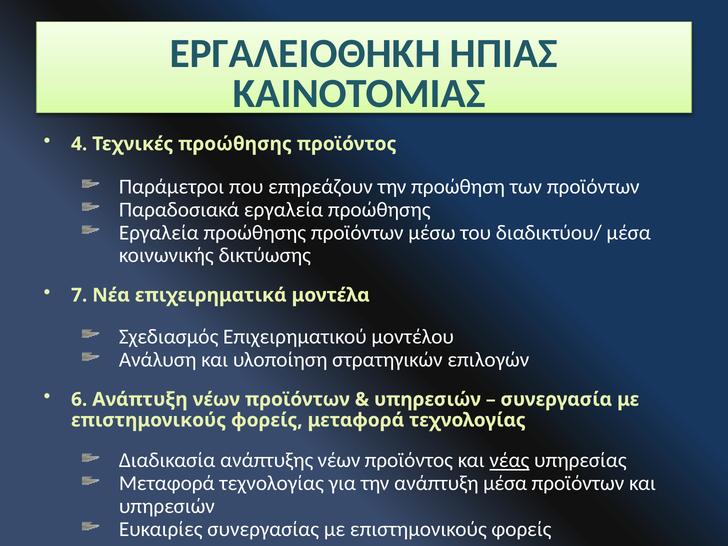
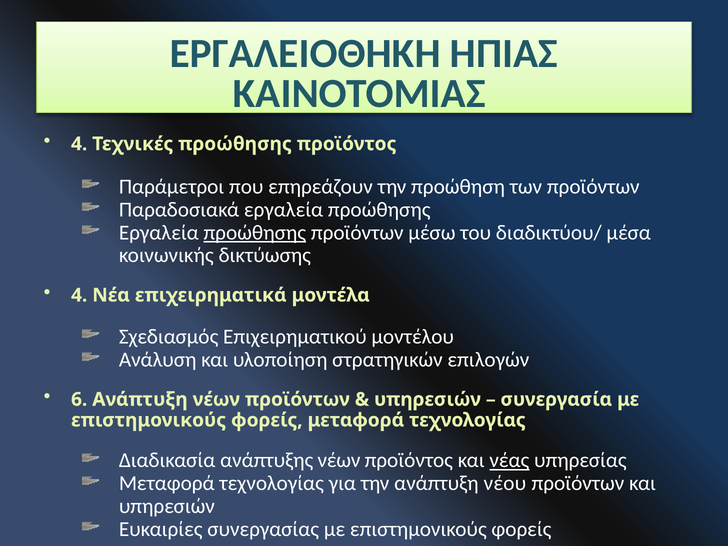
προώθησης underline: none -> present (255, 233)
7: 7 -> 4 (79, 295)
ανάπτυξη μέσα: μέσα -> νέου (505, 483)
